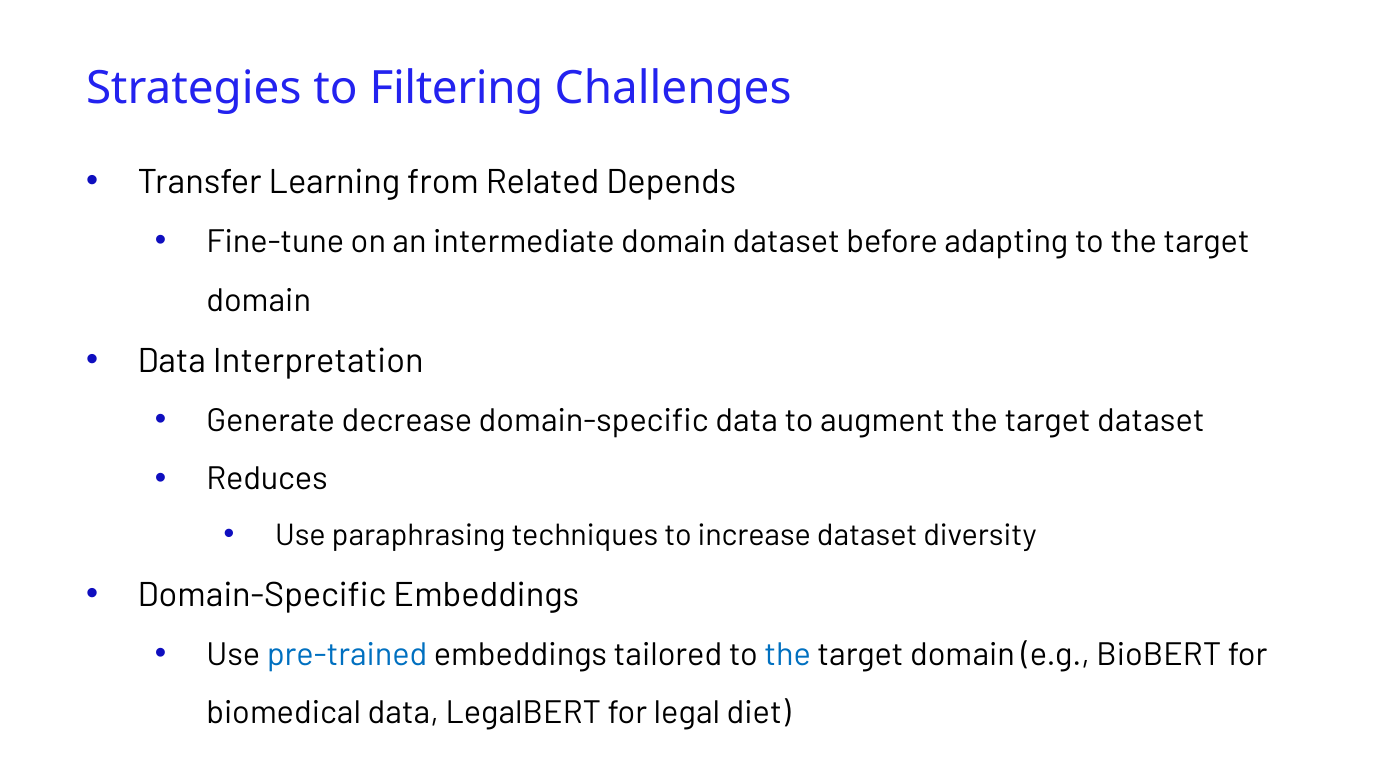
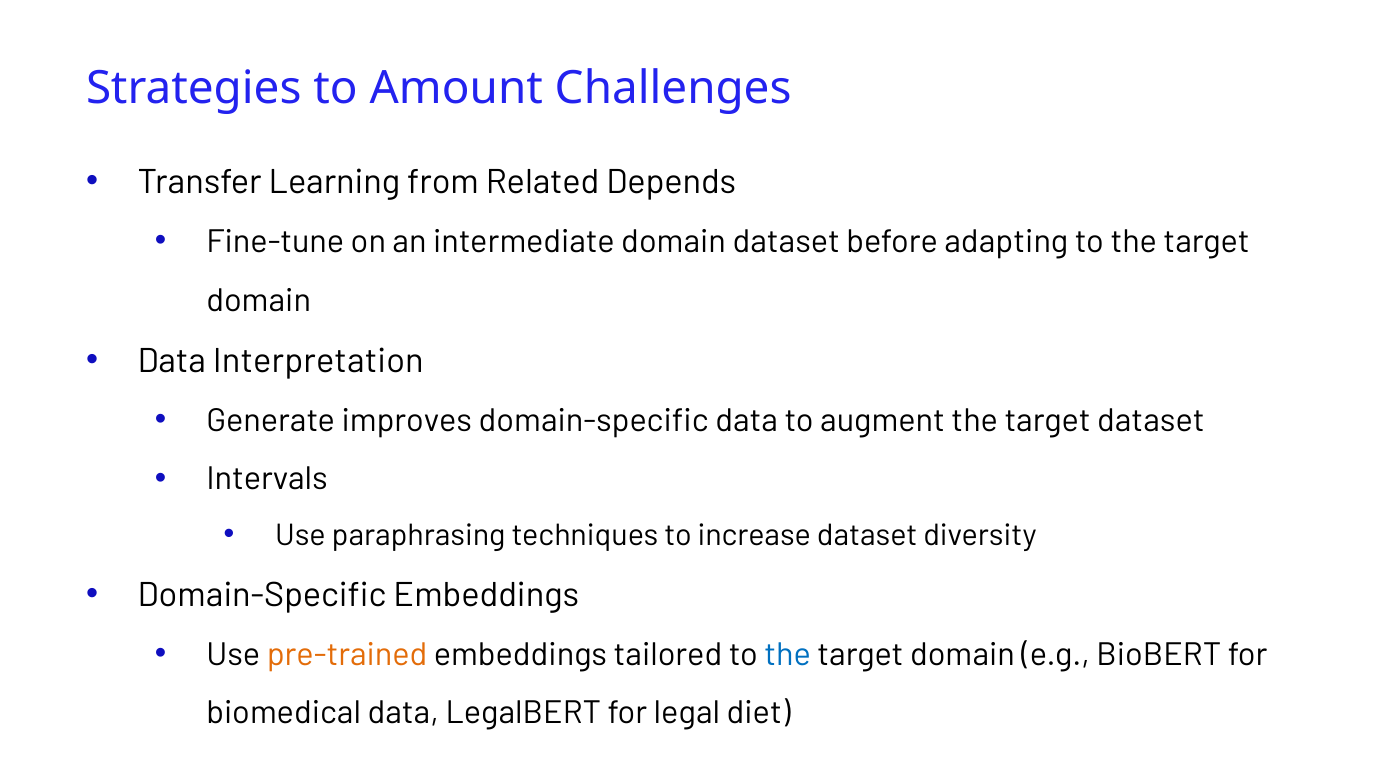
Filtering: Filtering -> Amount (456, 88)
decrease: decrease -> improves (407, 420)
Reduces: Reduces -> Intervals (267, 479)
pre-trained colour: blue -> orange (347, 654)
